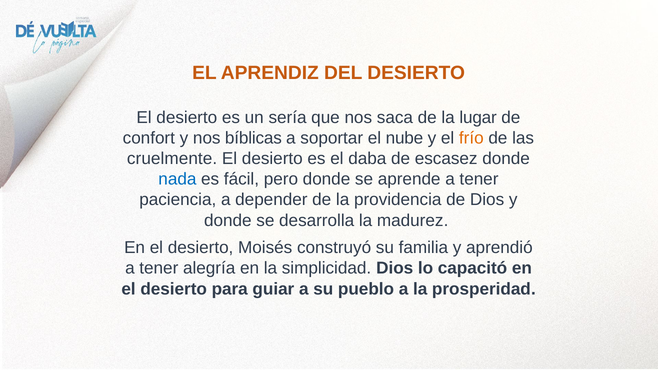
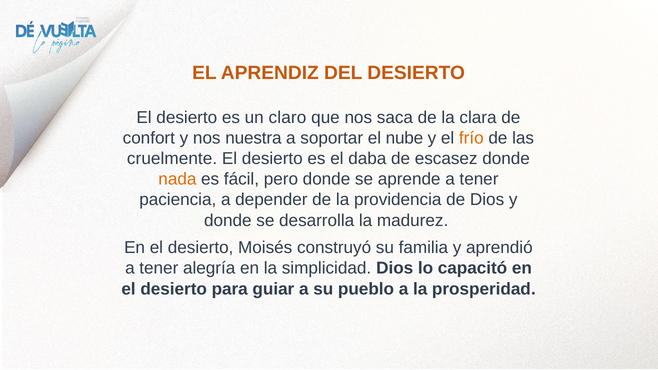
sería: sería -> claro (287, 118)
lugar: lugar -> clara (478, 118)
bíblicas: bíblicas -> nuestra (253, 138)
nada colour: blue -> orange (177, 179)
